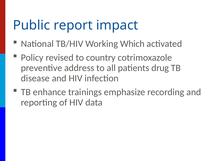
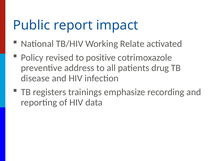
Which: Which -> Relate (132, 44)
country: country -> positive (101, 58)
enhance: enhance -> registers (50, 92)
